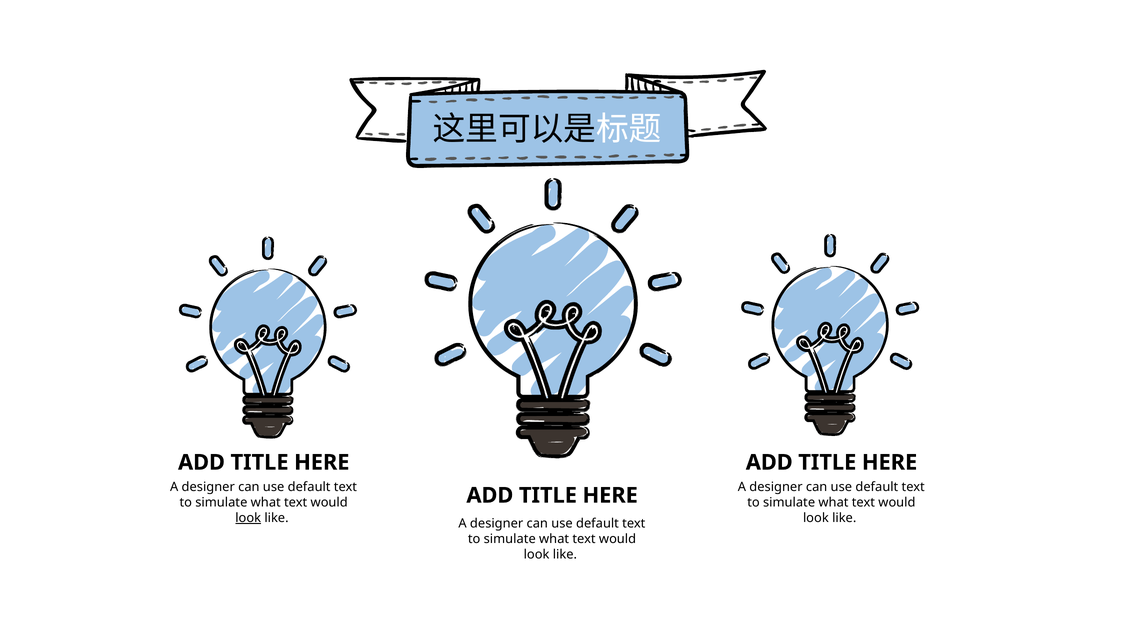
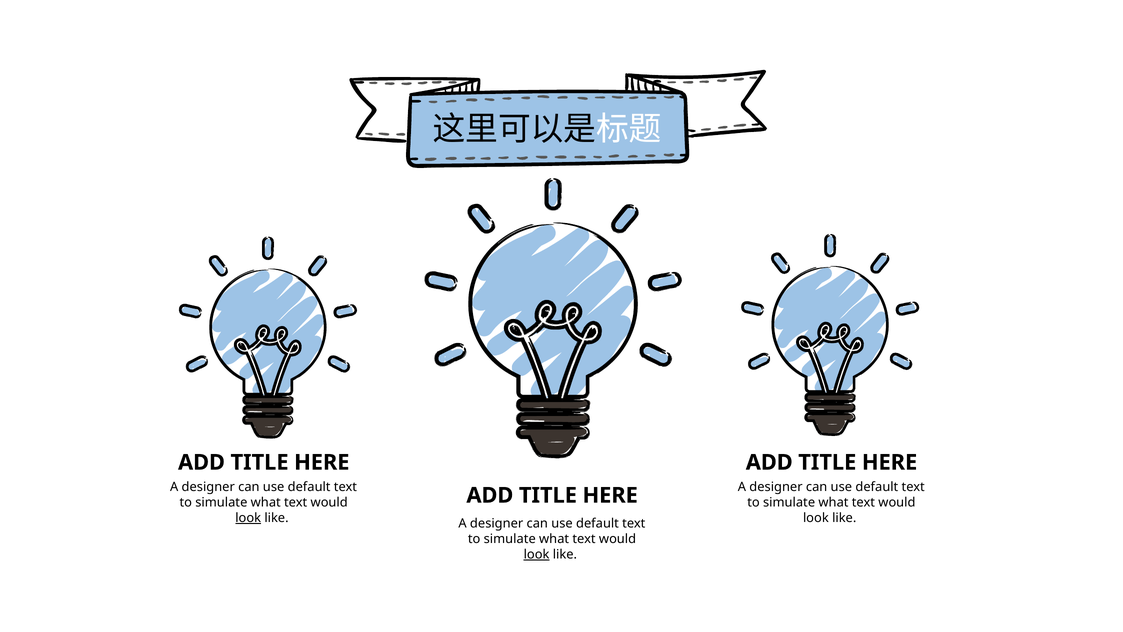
look underline: none -> present (537, 554)
